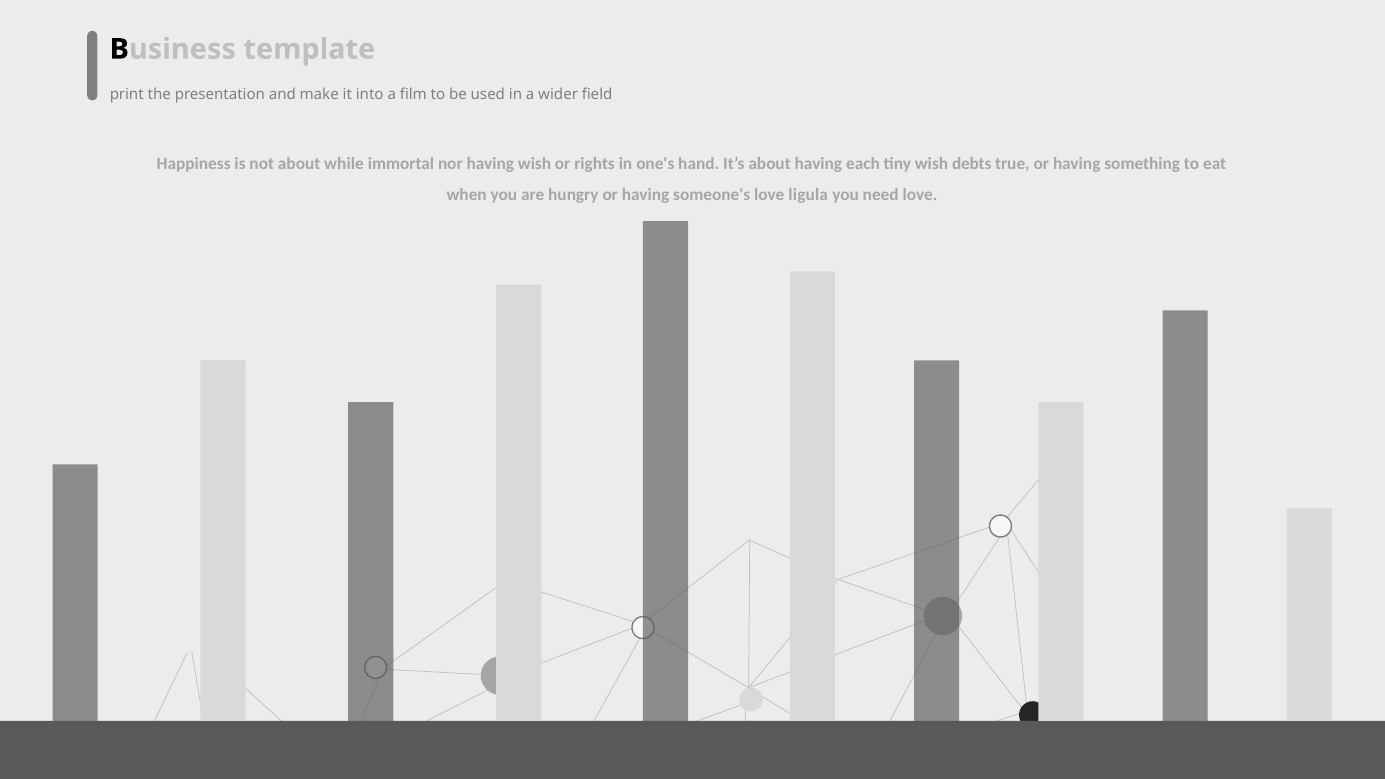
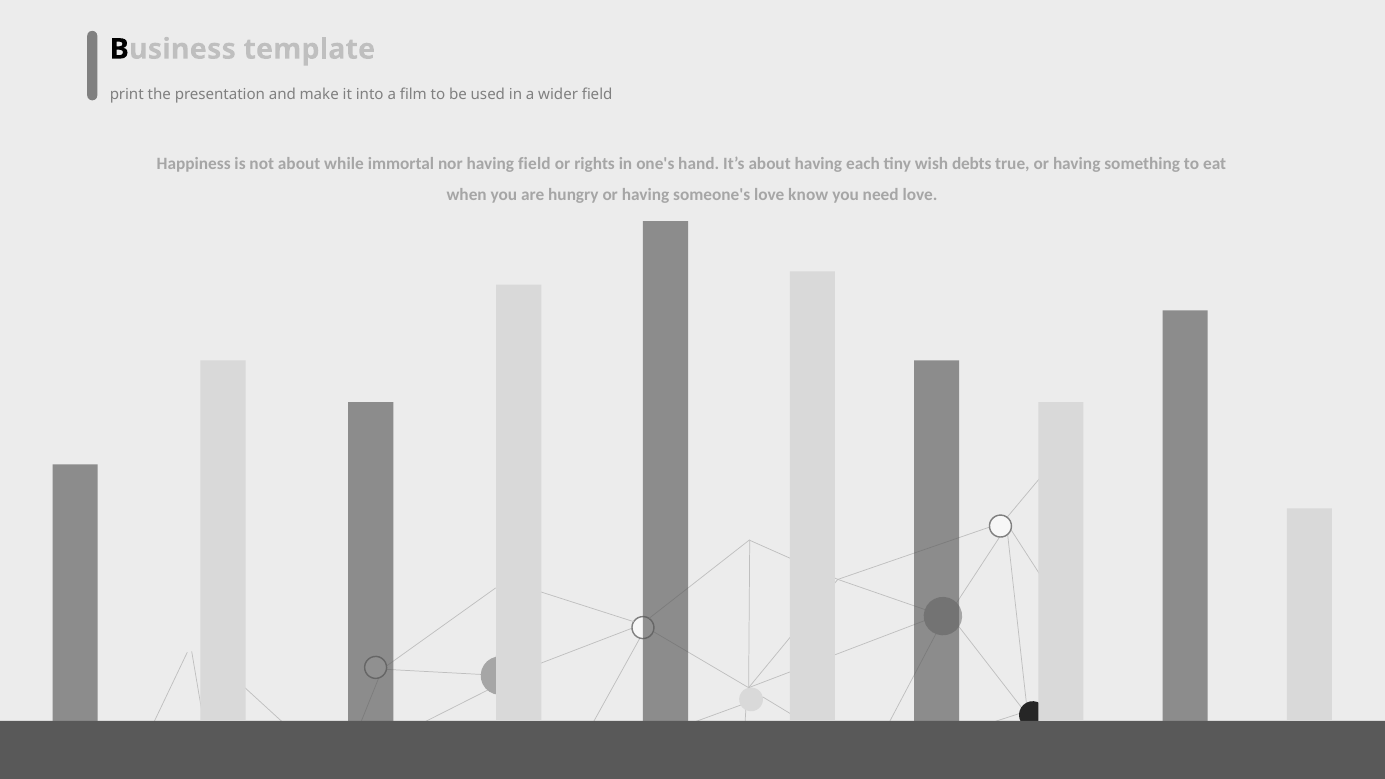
having wish: wish -> field (534, 164)
ligula: ligula -> know (808, 195)
